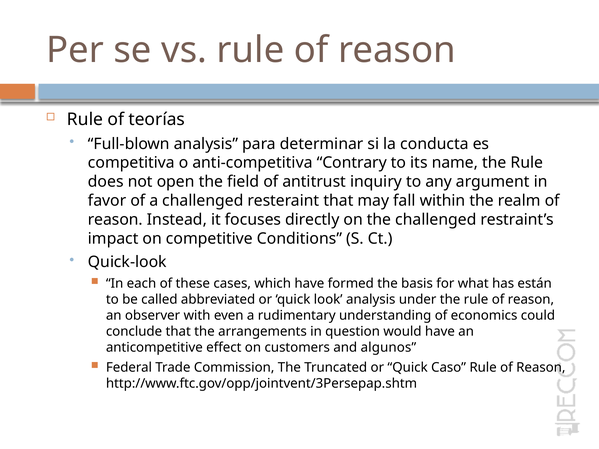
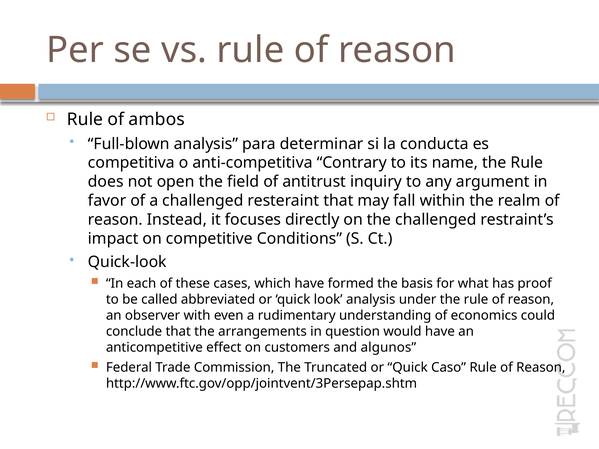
teorías: teorías -> ambos (157, 119)
están: están -> proof (535, 284)
